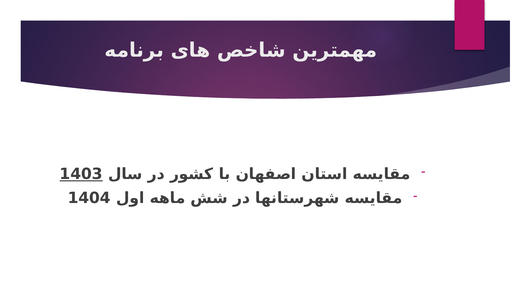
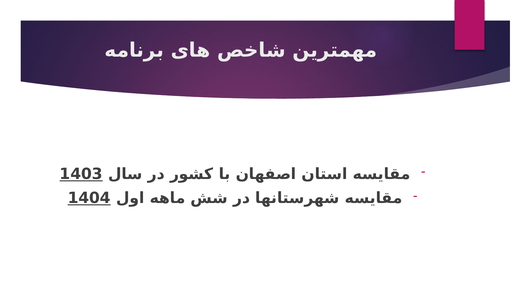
1404 underline: none -> present (89, 198)
